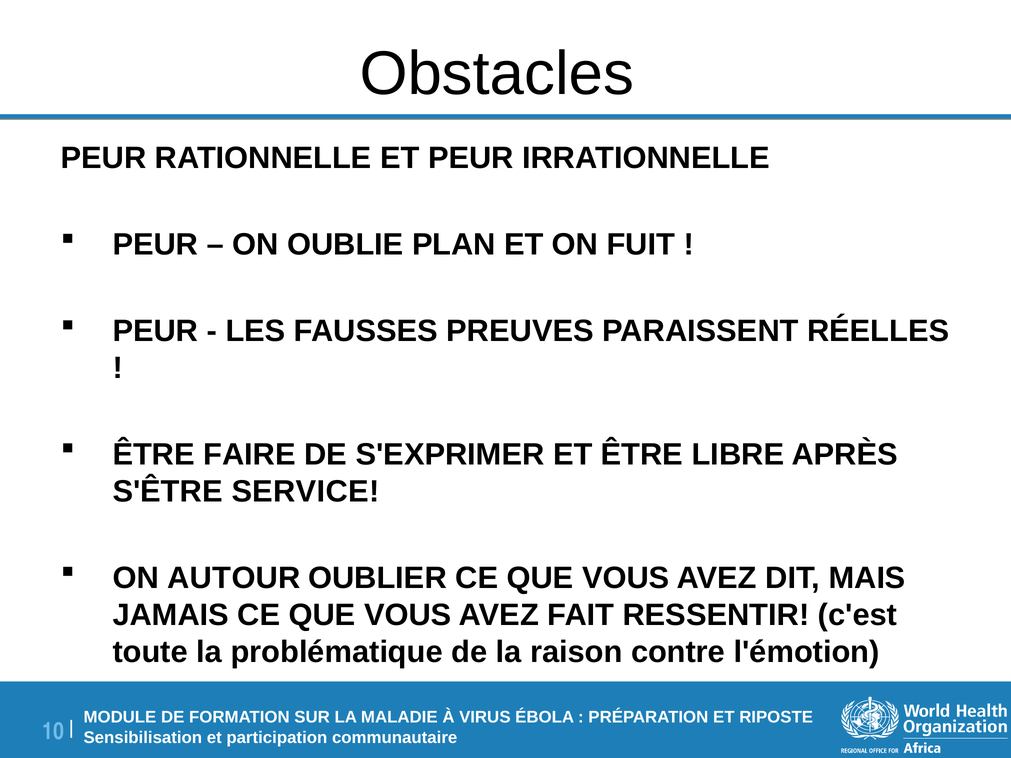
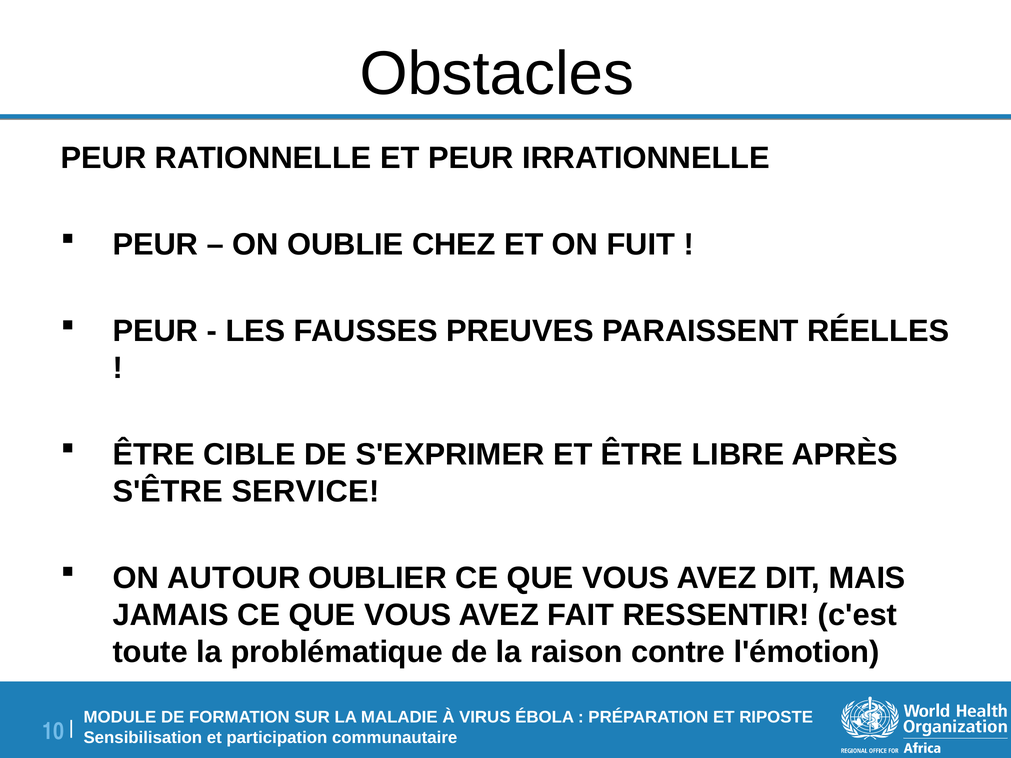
PLAN: PLAN -> CHEZ (454, 245)
FAIRE: FAIRE -> CIBLE (249, 455)
